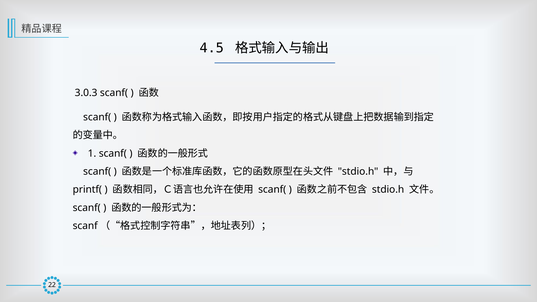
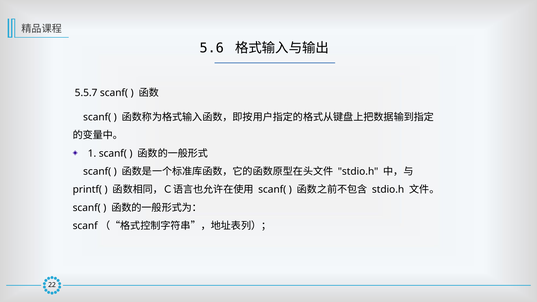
4.5: 4.5 -> 5.6 (212, 48)
3.0.3: 3.0.3 -> 5.5.7 (86, 93)
